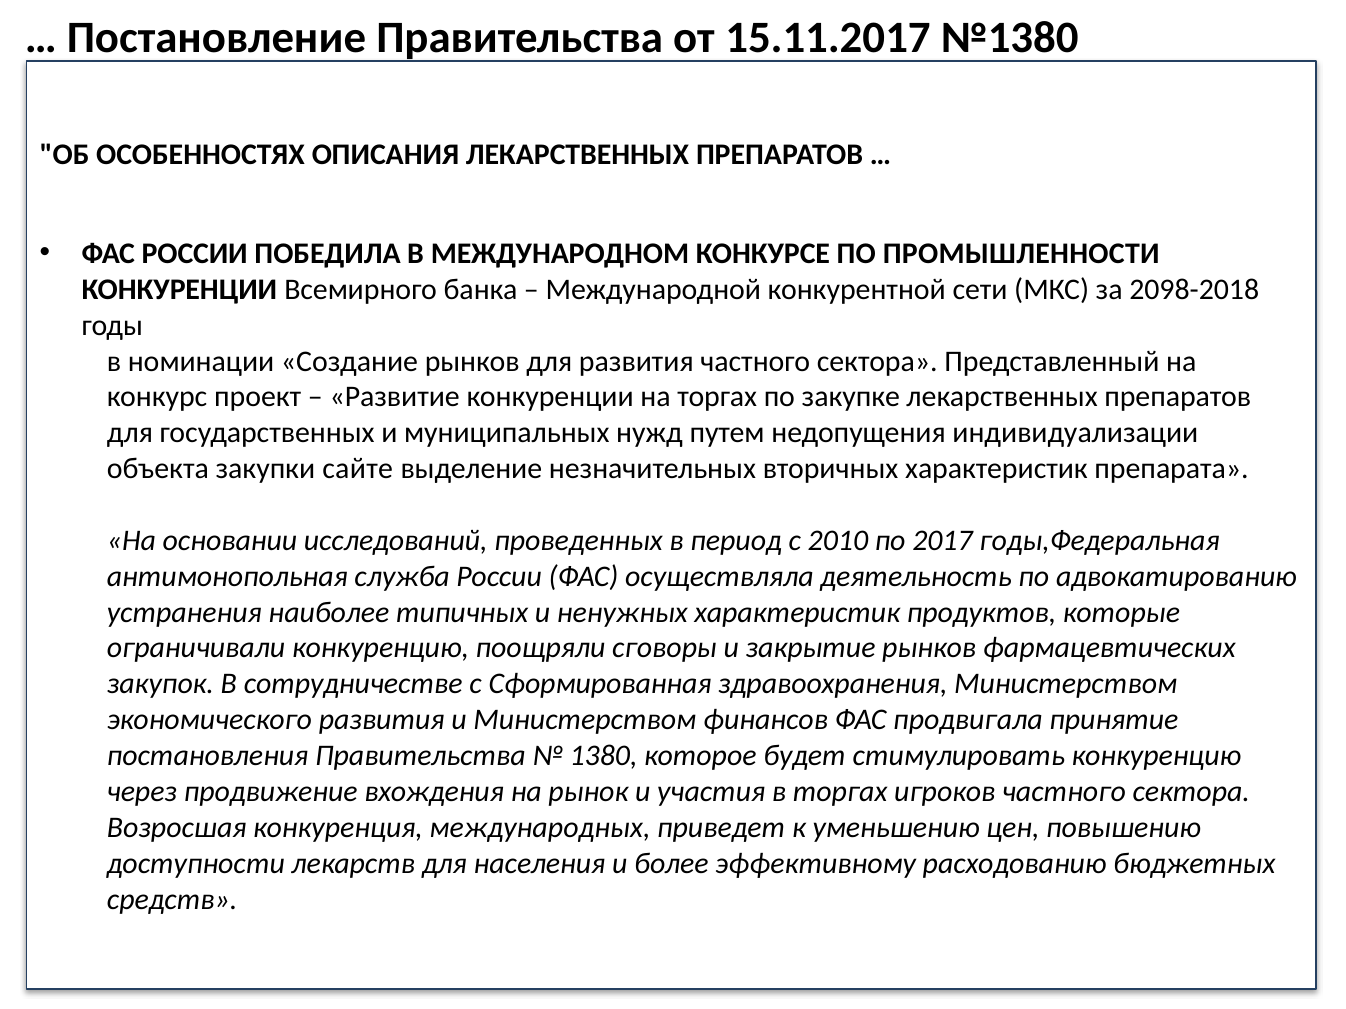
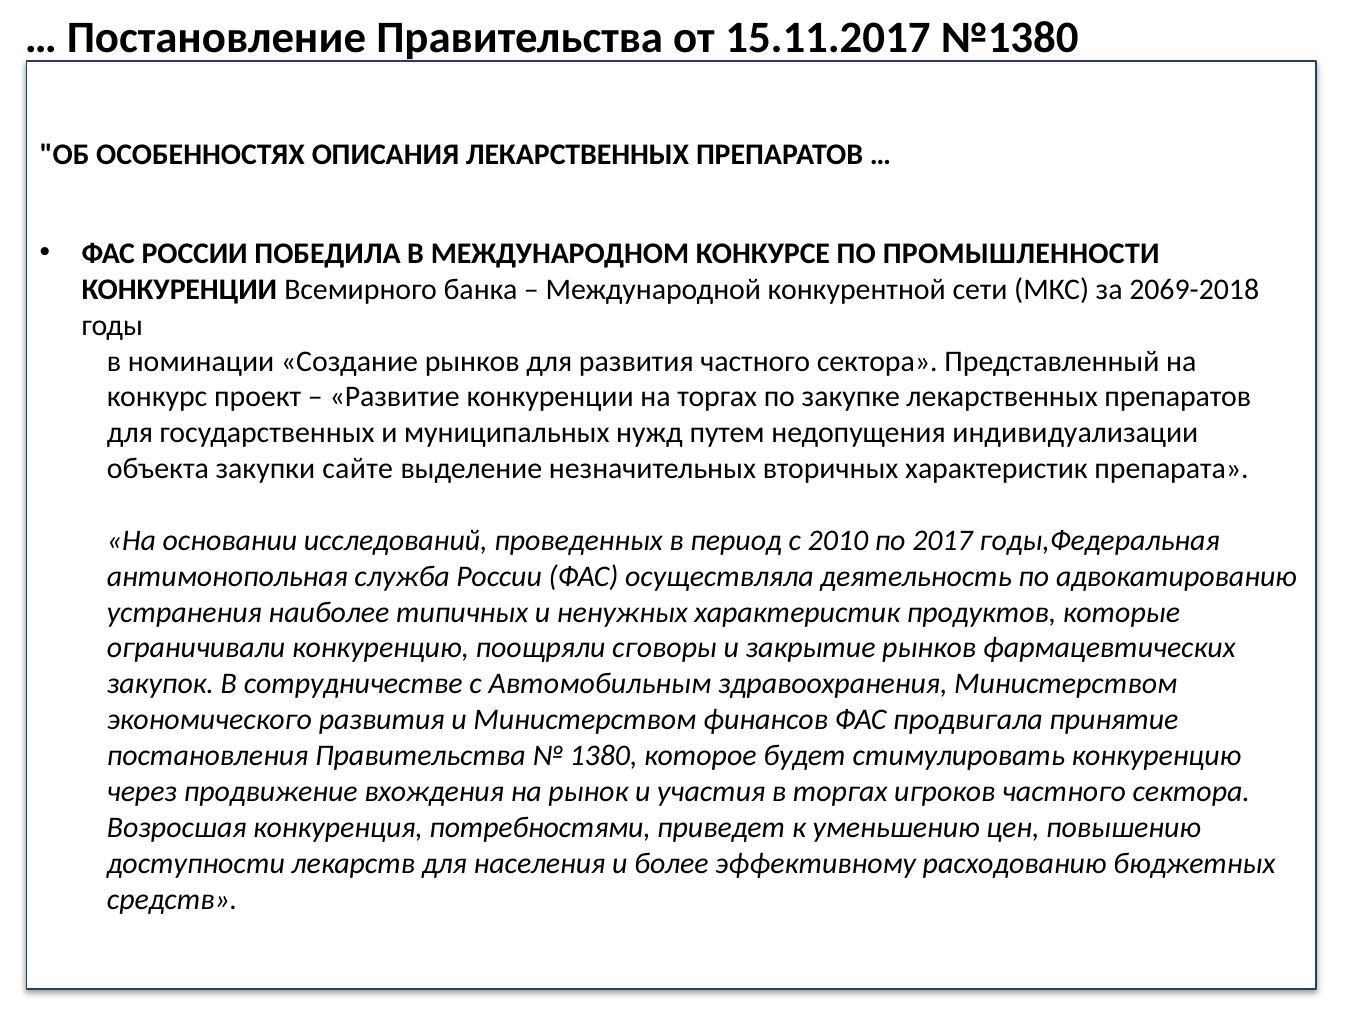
2098-2018: 2098-2018 -> 2069-2018 (1194, 290)
Сформированная: Сформированная -> Автомобильным (600, 684)
международных: международных -> потребностями (540, 828)
